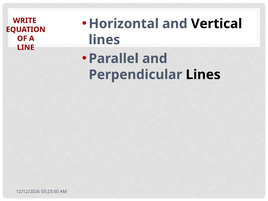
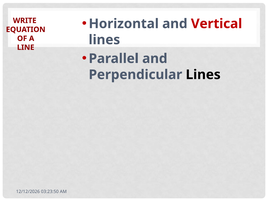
Vertical colour: black -> red (217, 24)
